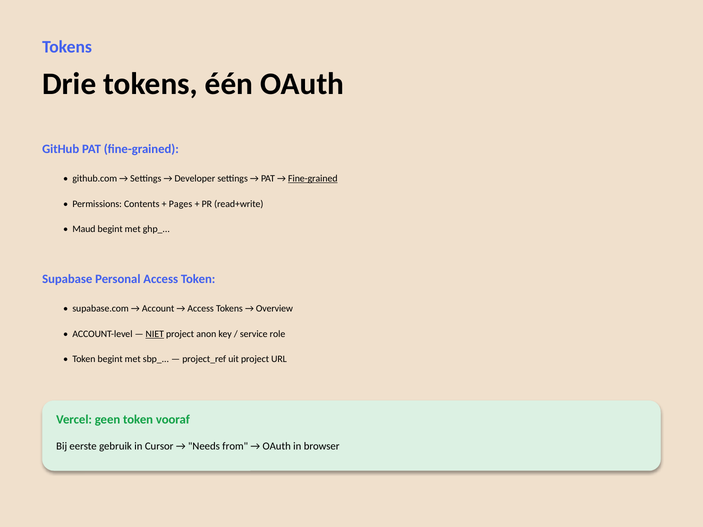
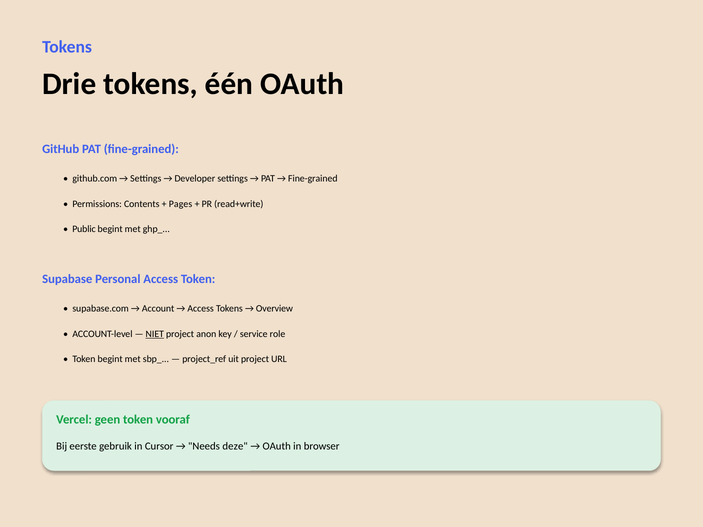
Fine-grained underline: present -> none (313, 179)
Maud: Maud -> Public (84, 229)
from: from -> deze (235, 447)
